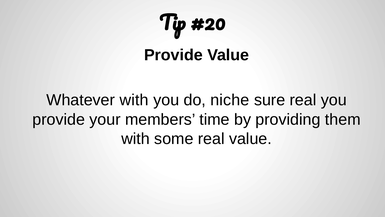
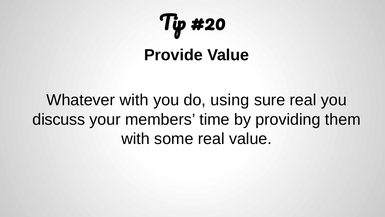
niche: niche -> using (230, 100)
provide: provide -> discuss (59, 119)
